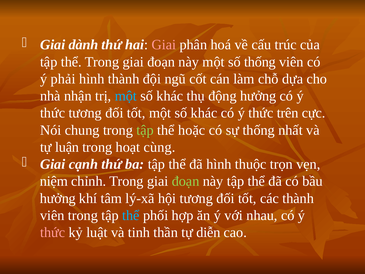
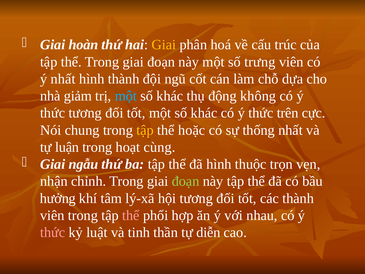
dành: dành -> hoàn (83, 45)
Giai colour: pink -> yellow (164, 45)
số thống: thống -> trưng (260, 62)
ý phải: phải -> nhất (63, 79)
nhận: nhận -> giảm (78, 96)
động hưởng: hưởng -> không (258, 96)
tập colour: light green -> yellow (145, 130)
cạnh: cạnh -> ngẫu (83, 164)
niệm: niệm -> nhận (54, 181)
thể colour: light blue -> pink (131, 215)
